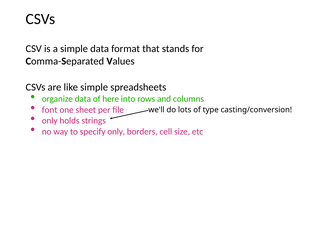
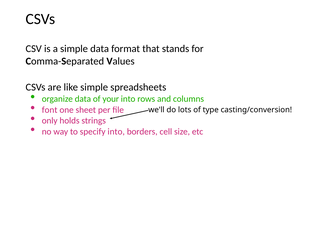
here: here -> your (111, 99)
specify only: only -> into (116, 132)
